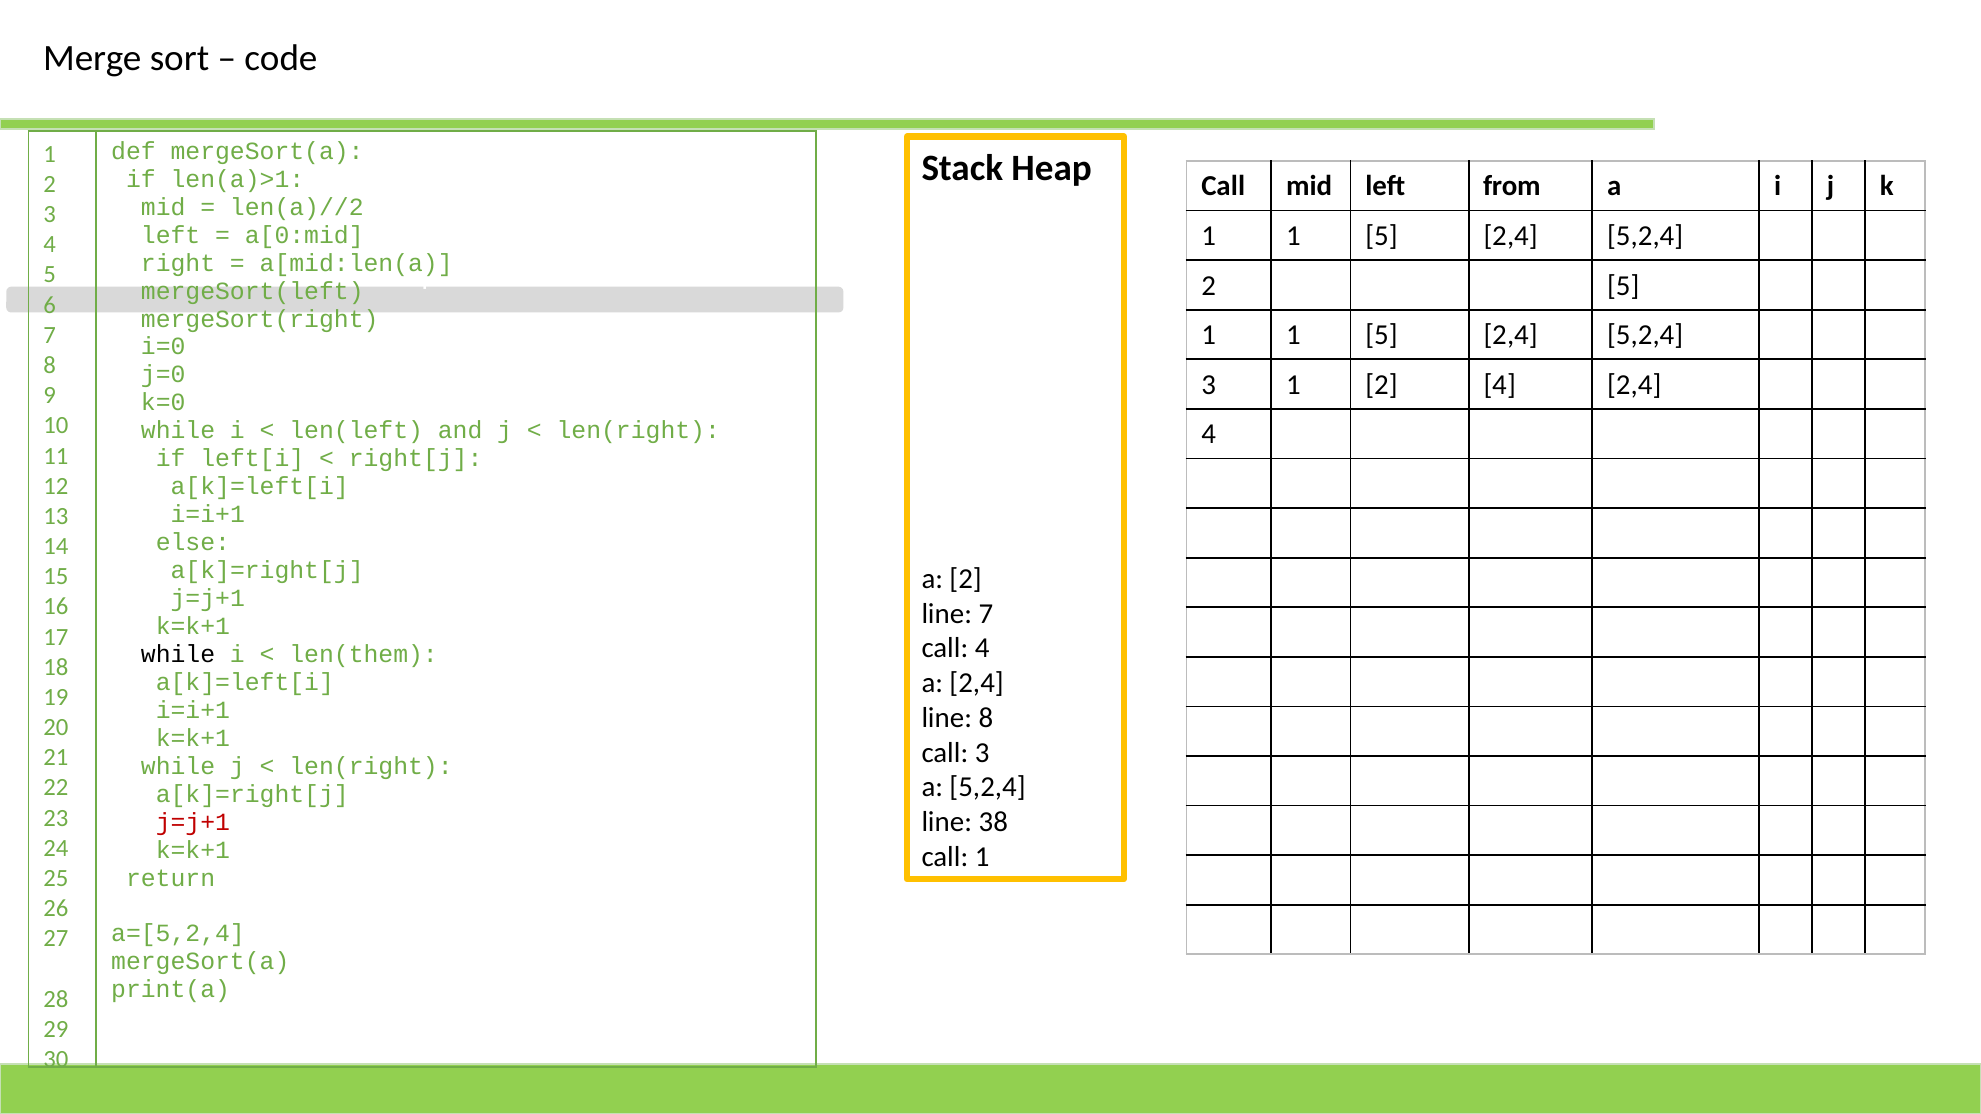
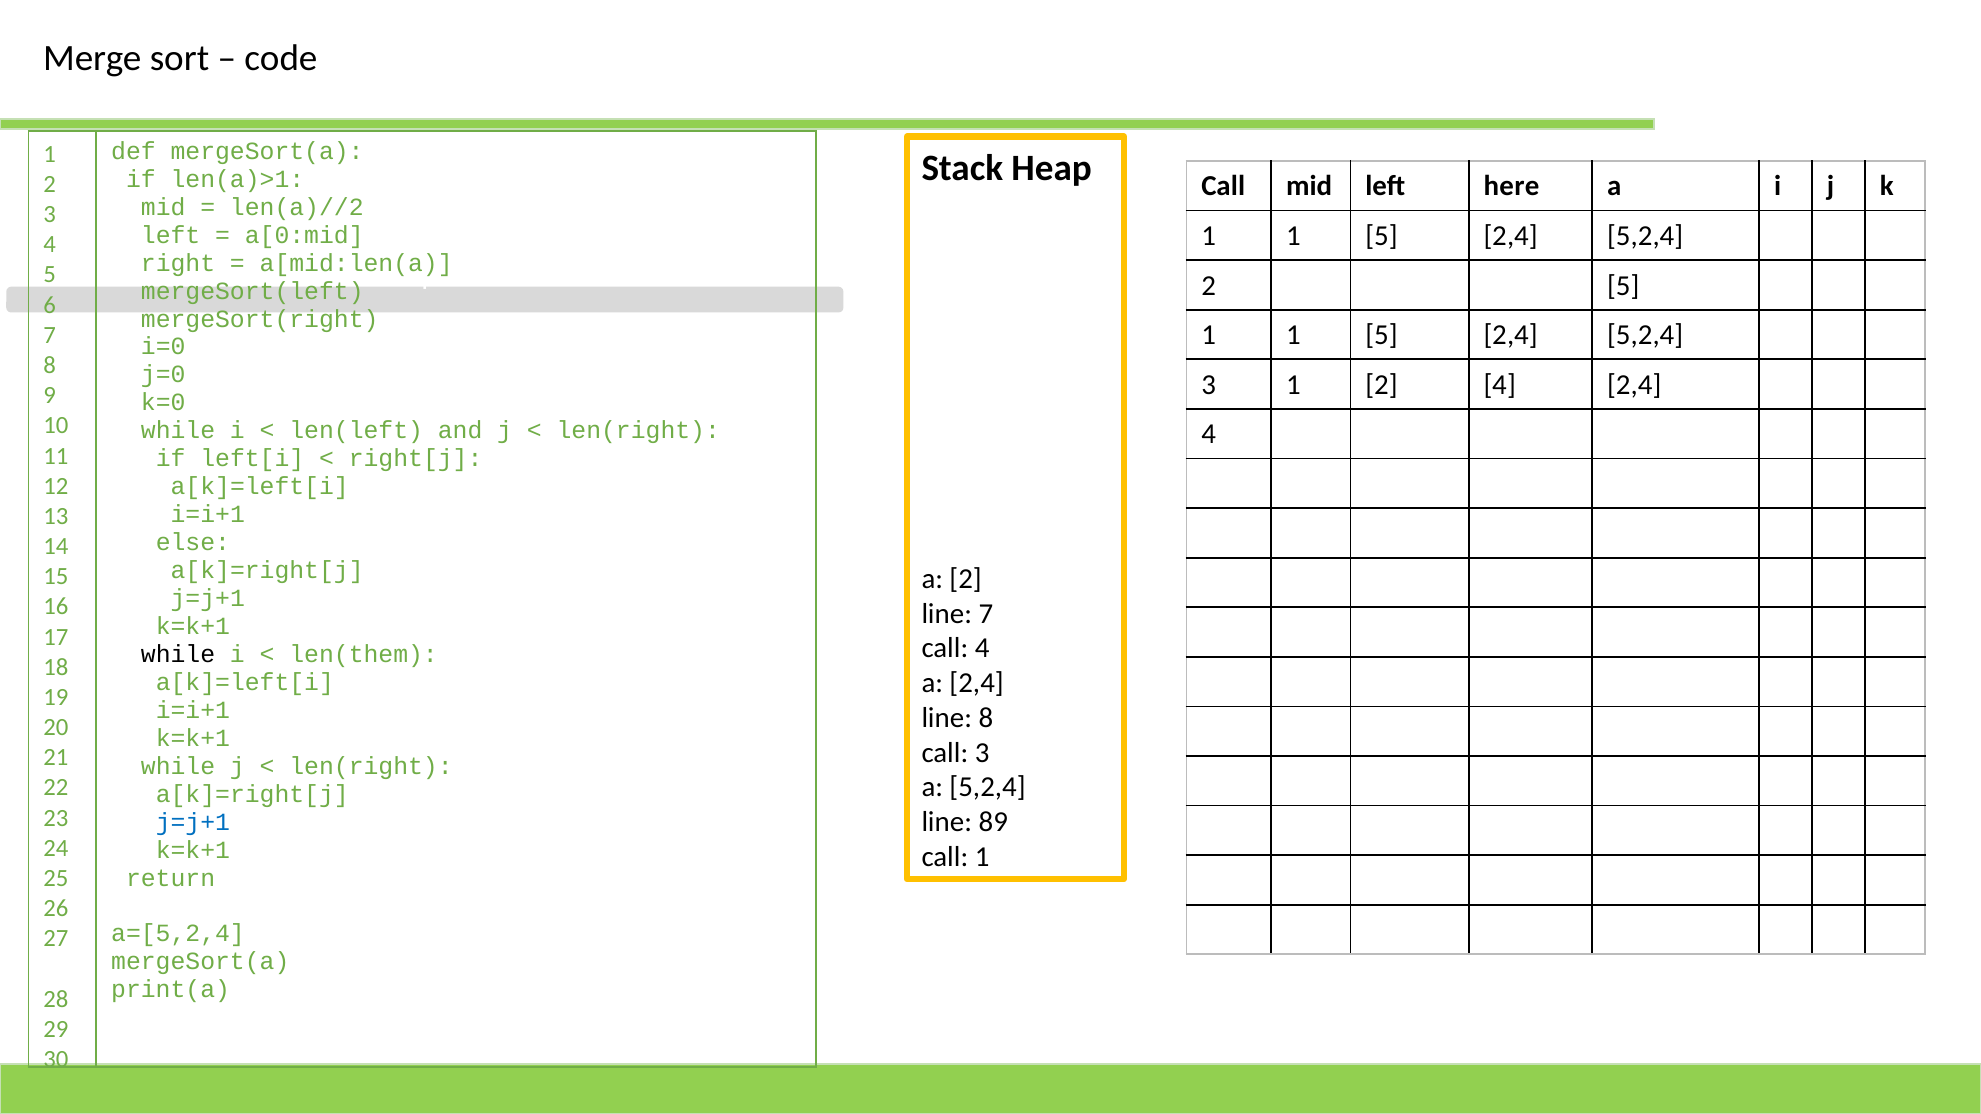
from: from -> here (1512, 186)
38: 38 -> 89 (993, 822)
j=j+1 colour: red -> blue (193, 822)
